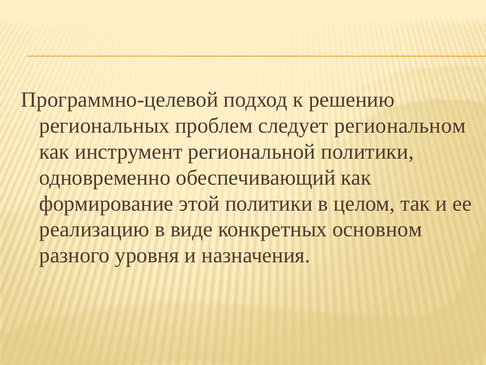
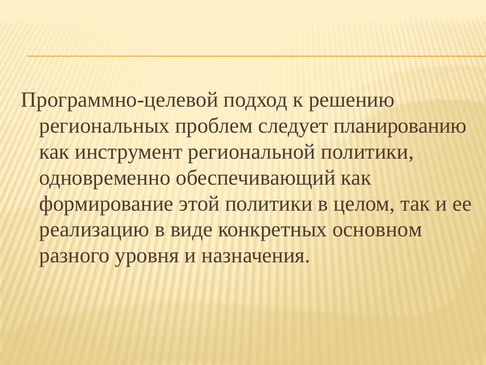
региональном: региональном -> планированию (400, 125)
